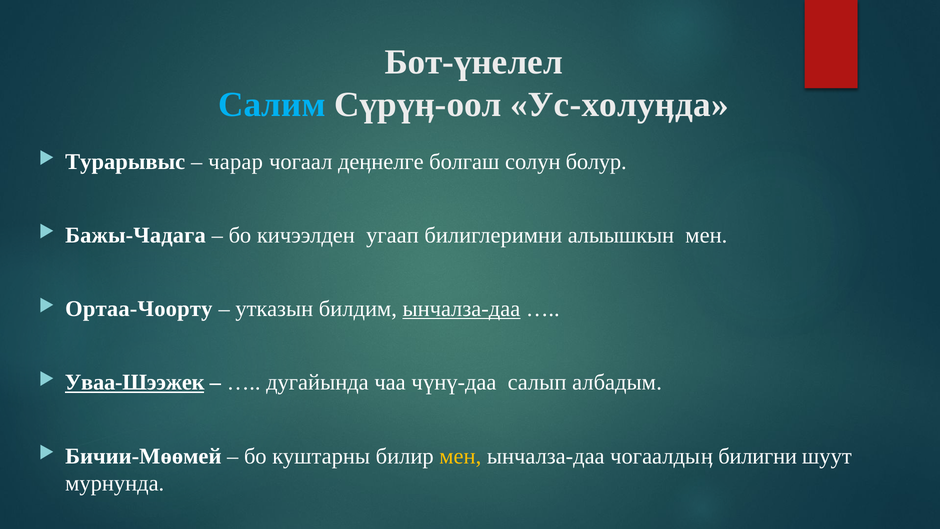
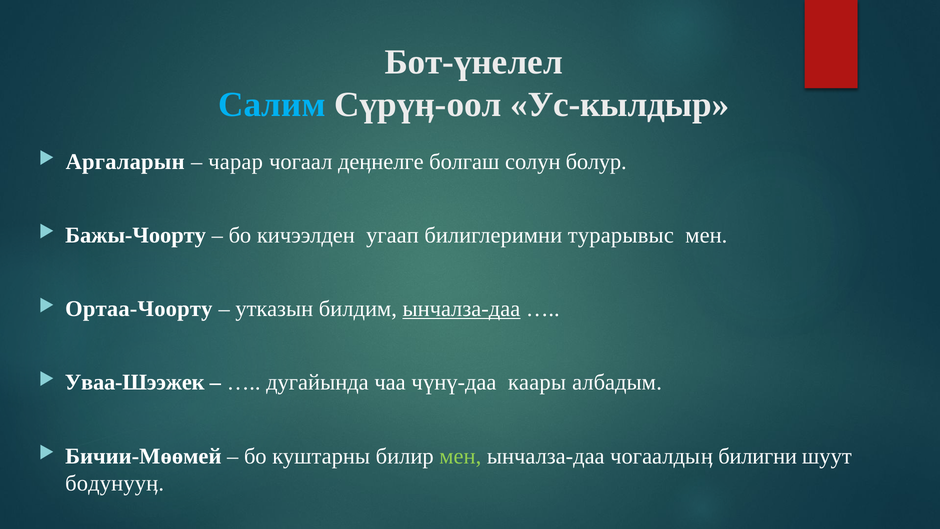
Ус-холуӊда: Ус-холуӊда -> Ус-кылдыр (620, 104)
Турарывыс: Турарывыс -> Аргаларын (125, 161)
Бажы-Чадага: Бажы-Чадага -> Бажы-Чоорту (136, 235)
алыышкын: алыышкын -> турарывыс (621, 235)
Уваа-Шээжек underline: present -> none (135, 382)
салып: салып -> каары (537, 382)
мен colour: yellow -> light green (460, 456)
мурнунда: мурнунда -> бодунууӊ (115, 483)
